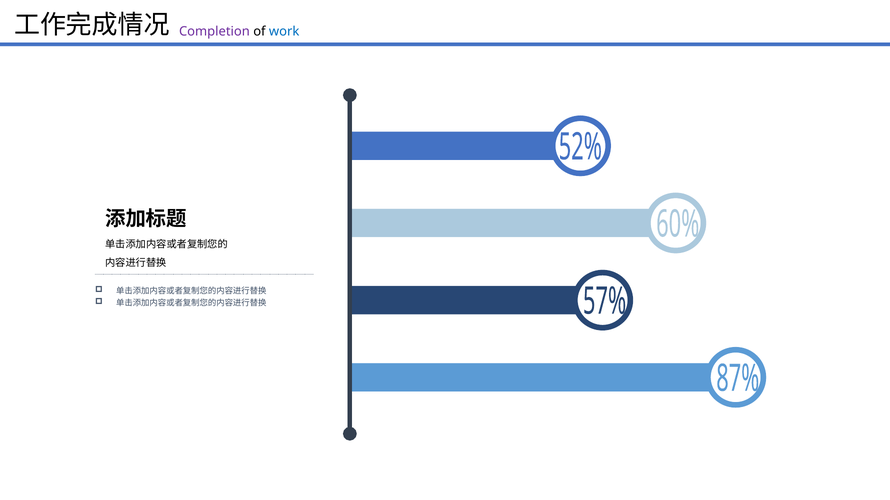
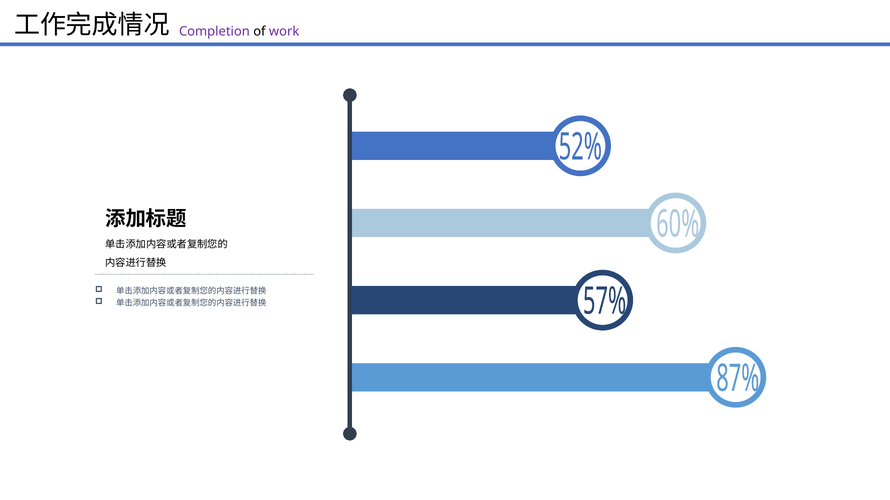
work colour: blue -> purple (284, 31)
